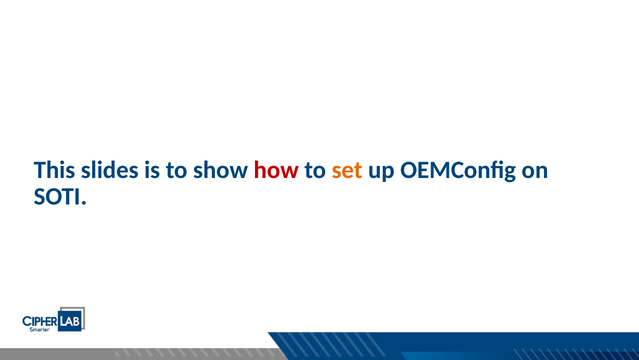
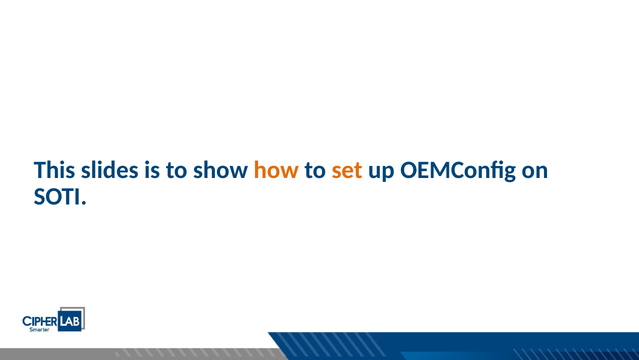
how colour: red -> orange (276, 170)
